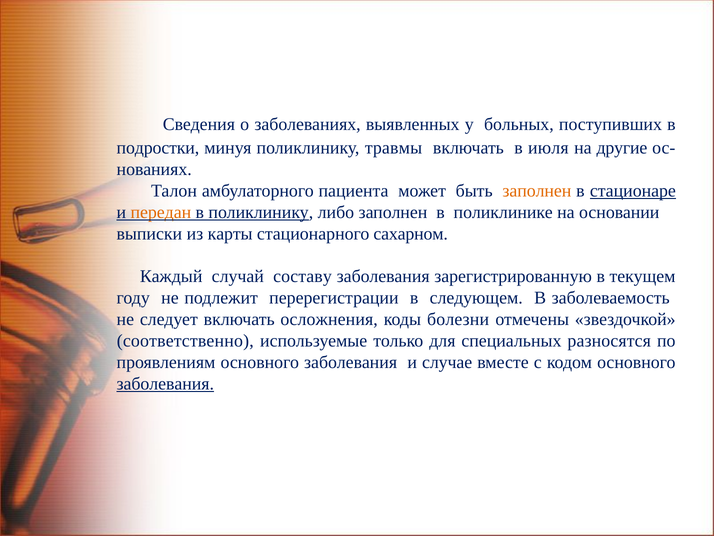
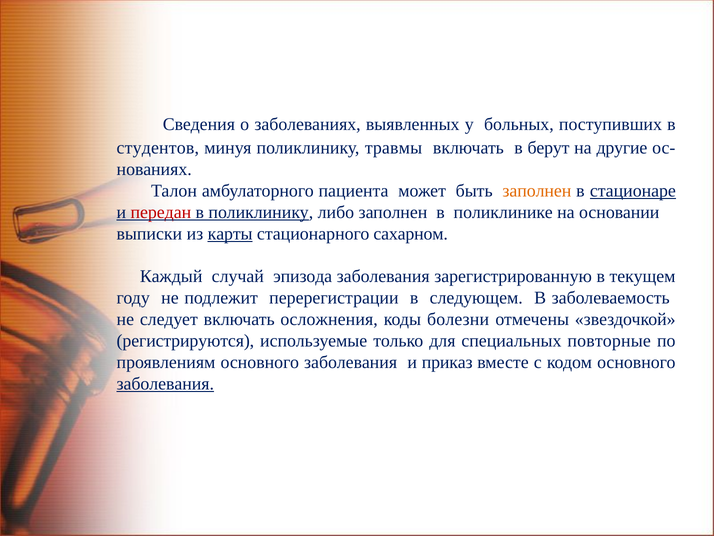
подростки: подростки -> студентов (158, 148)
июля: июля -> берут (549, 148)
передан colour: orange -> red (161, 212)
карты underline: none -> present (230, 233)
составу: составу -> эпизода (303, 276)
соответственно: соответственно -> регистрируются (185, 341)
разносятся: разносятся -> повторные (609, 341)
случае: случае -> приказ (447, 362)
